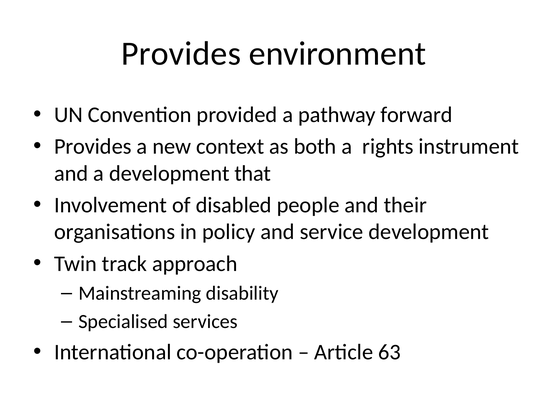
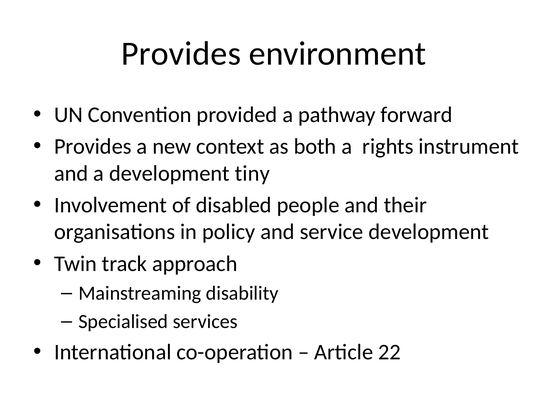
that: that -> tiny (252, 173)
63: 63 -> 22 (390, 352)
